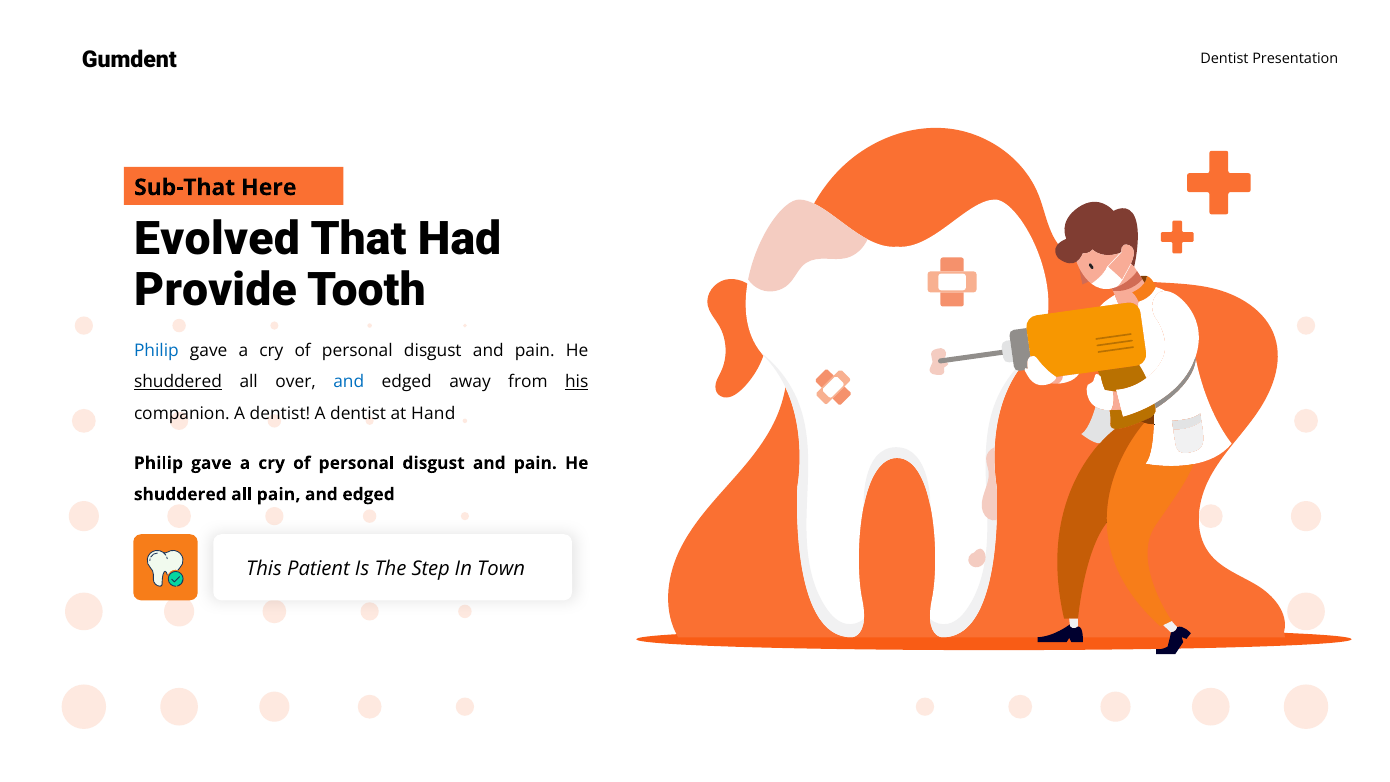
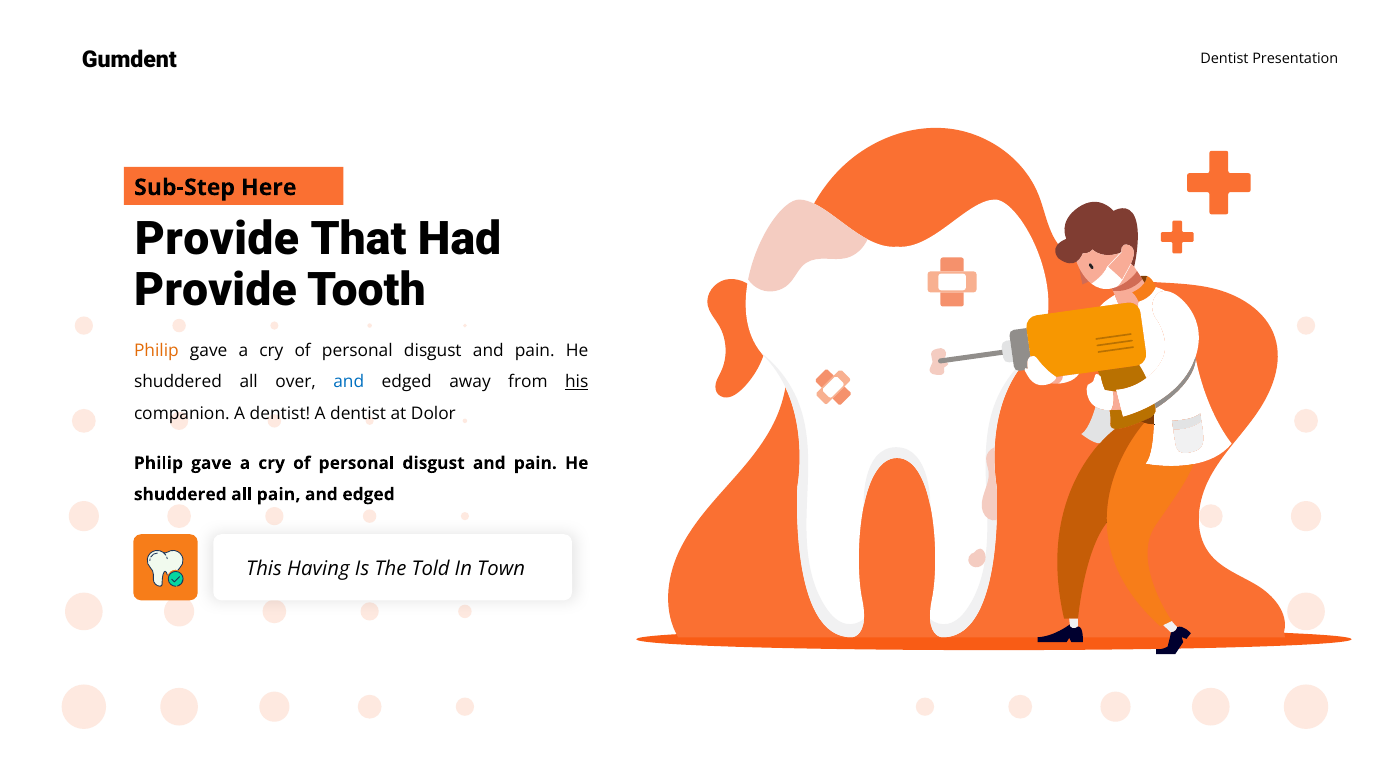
Sub-That: Sub-That -> Sub-Step (185, 187)
Evolved: Evolved -> Provide (217, 240)
Philip colour: blue -> orange (156, 351)
shuddered underline: present -> none (178, 382)
Hand: Hand -> Dolor (433, 413)
Patient: Patient -> Having (318, 569)
Step: Step -> Told (431, 569)
